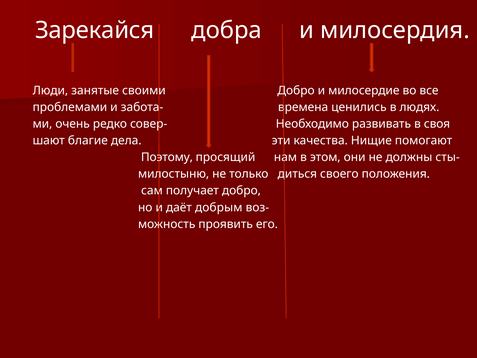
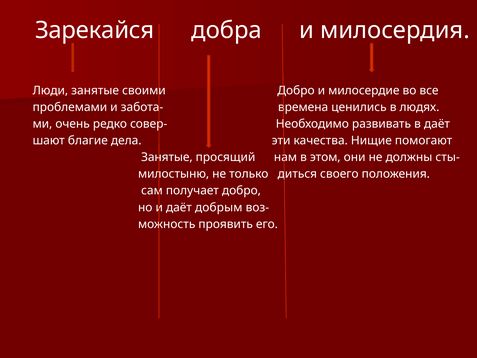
в своя: своя -> даёт (437, 124)
Поэтому: Поэтому -> Занятые (167, 157)
